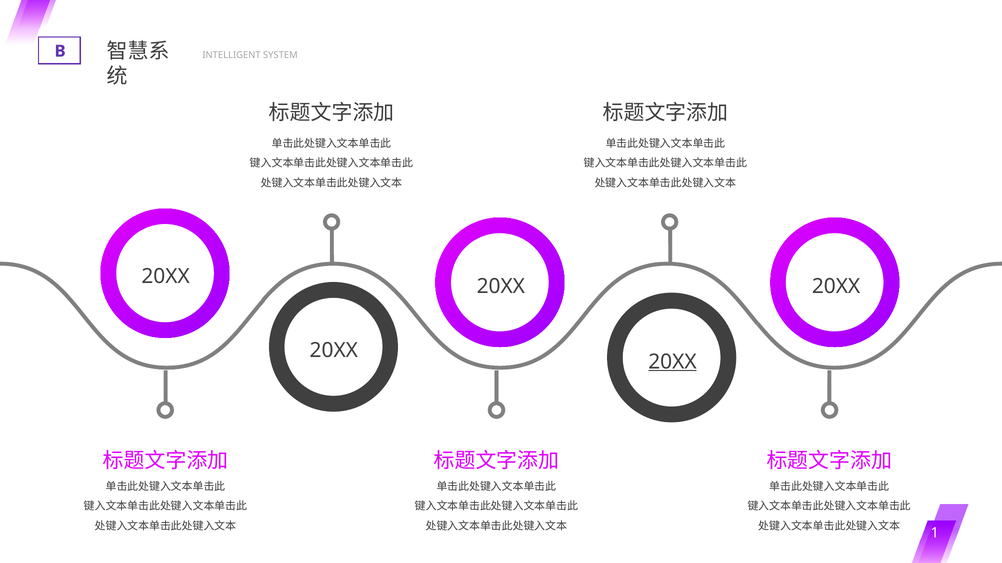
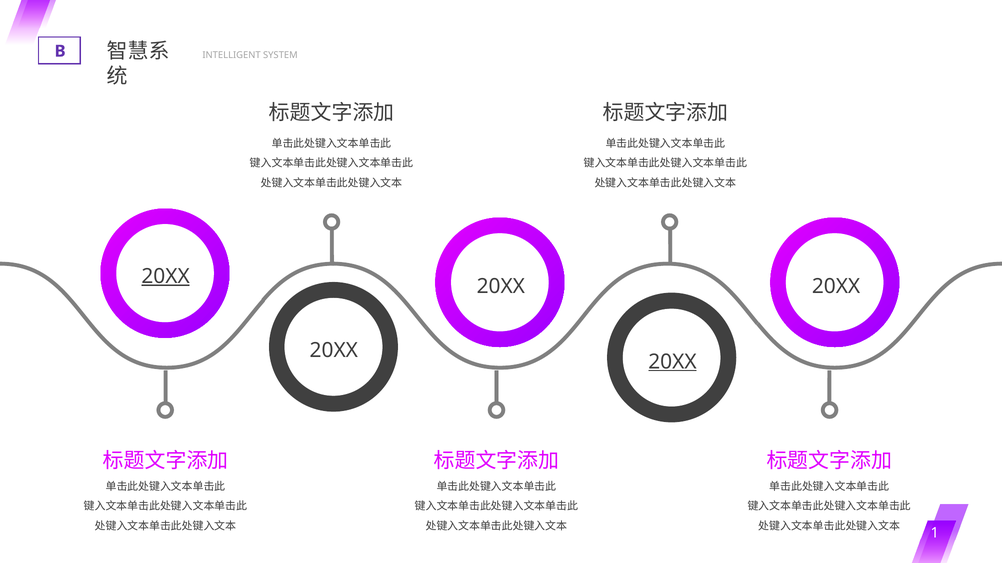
20XX underline: none -> present (166, 276)
